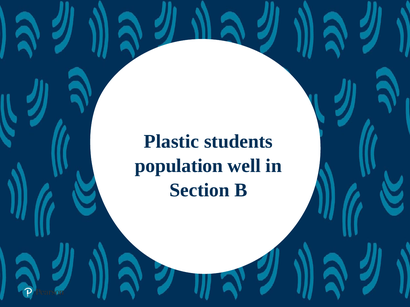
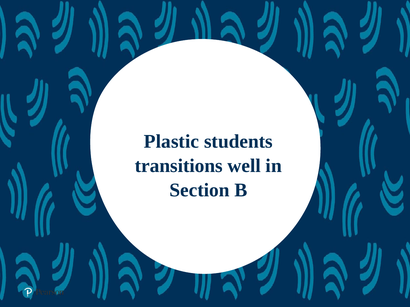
population: population -> transitions (179, 166)
